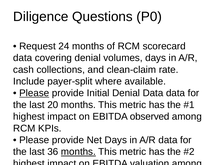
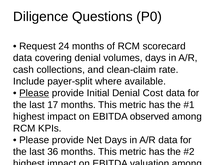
Denial Data: Data -> Cost (153, 93)
20: 20 -> 17 (53, 105)
months underline: present -> none (78, 152)
